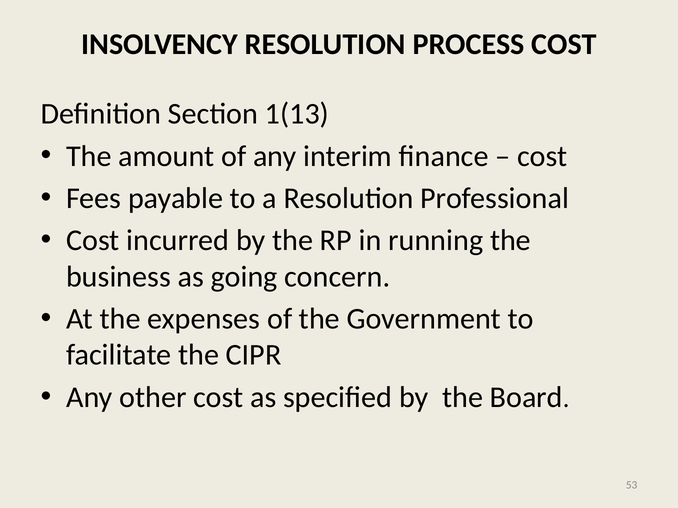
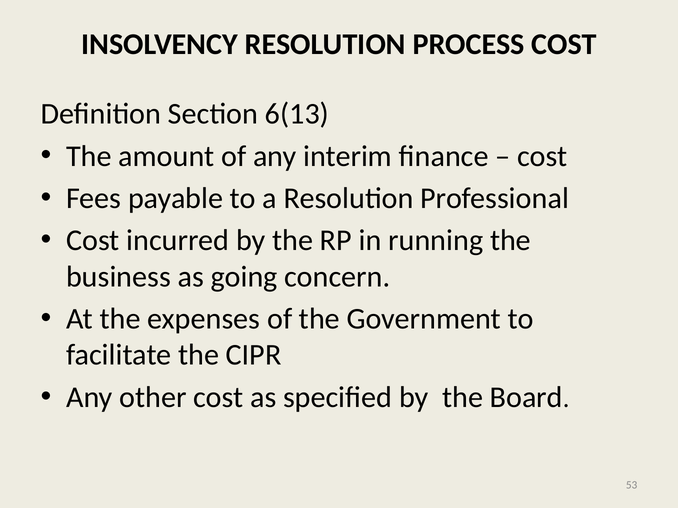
1(13: 1(13 -> 6(13 (297, 114)
